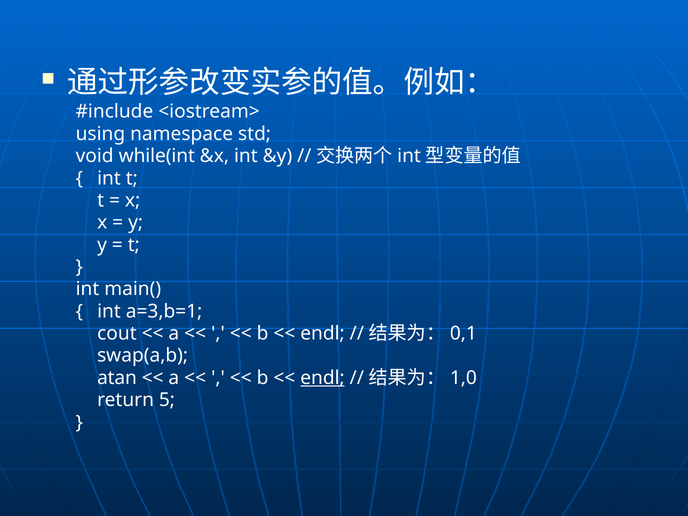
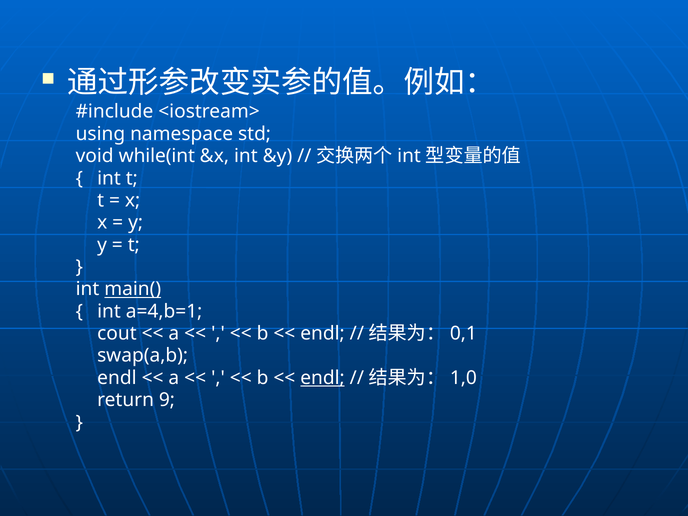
main( underline: none -> present (133, 289)
a=3,b=1: a=3,b=1 -> a=4,b=1 (164, 311)
atan: atan -> endl (117, 378)
5: 5 -> 9 (167, 400)
